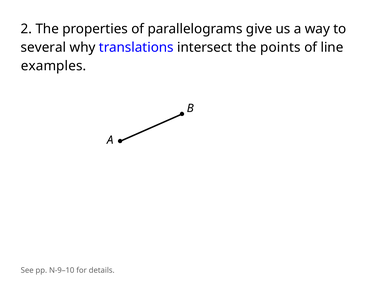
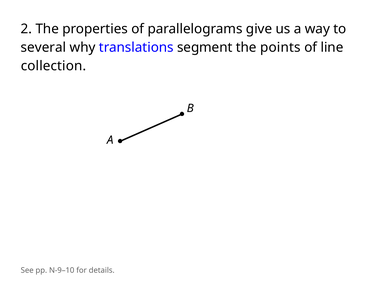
intersect: intersect -> segment (205, 47)
examples: examples -> collection (54, 66)
